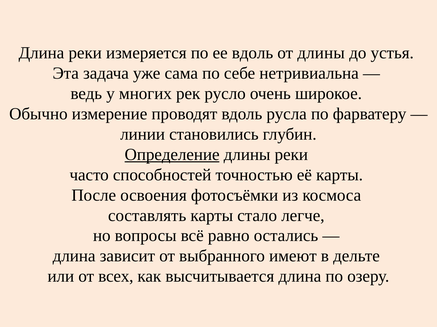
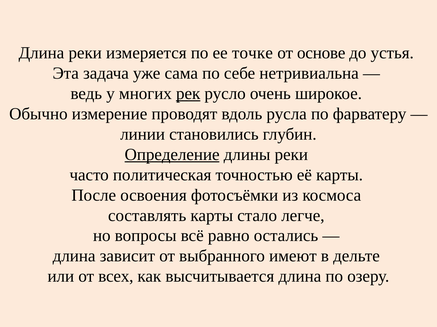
ее вдоль: вдоль -> точке (252, 53)
от длины: длины -> основе (321, 53)
рек underline: none -> present (188, 94)
способностей: способностей -> политическая (162, 175)
